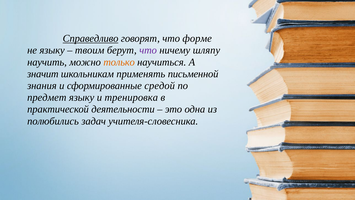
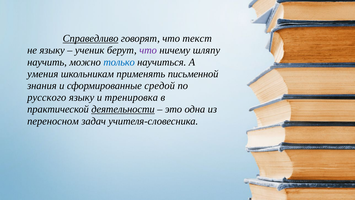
форме: форме -> текст (197, 38)
твоим: твоим -> ученик (90, 50)
только colour: orange -> blue (119, 62)
значит: значит -> умения (43, 74)
предмет: предмет -> русского (47, 97)
деятельности underline: none -> present (123, 109)
полюбились: полюбились -> переносном (53, 121)
